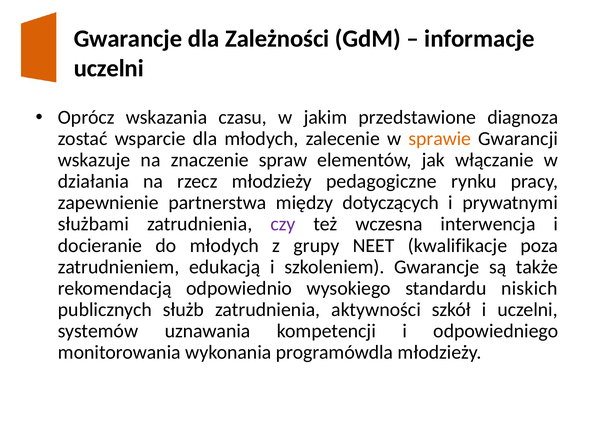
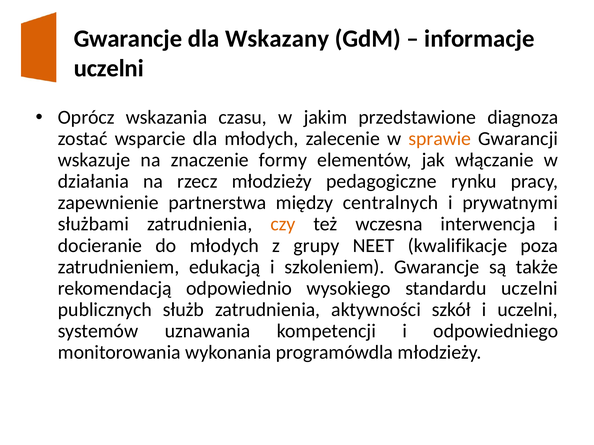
Zależności: Zależności -> Wskazany (277, 39)
spraw: spraw -> formy (283, 160)
dotyczących: dotyczących -> centralnych (391, 203)
czy colour: purple -> orange (283, 224)
standardu niskich: niskich -> uczelni (529, 288)
